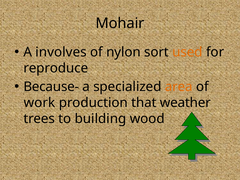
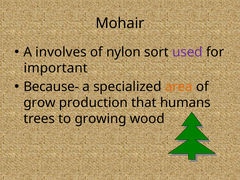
used colour: orange -> purple (187, 52)
reproduce: reproduce -> important (56, 68)
work: work -> grow (39, 103)
weather: weather -> humans (185, 103)
building: building -> growing (101, 119)
